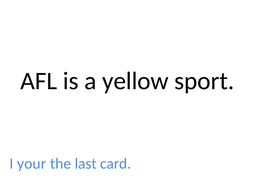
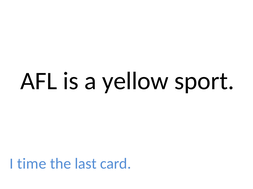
your: your -> time (32, 164)
